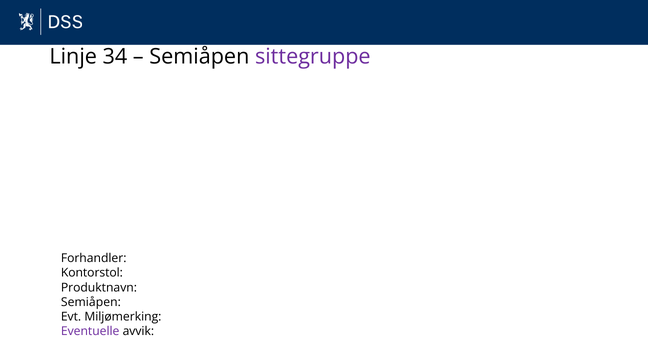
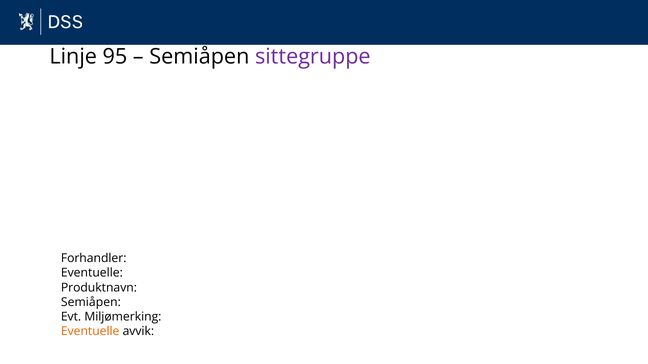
34: 34 -> 95 (115, 57)
Kontorstol: Kontorstol -> Eventuelle (92, 273)
Eventuelle colour: purple -> orange (90, 332)
